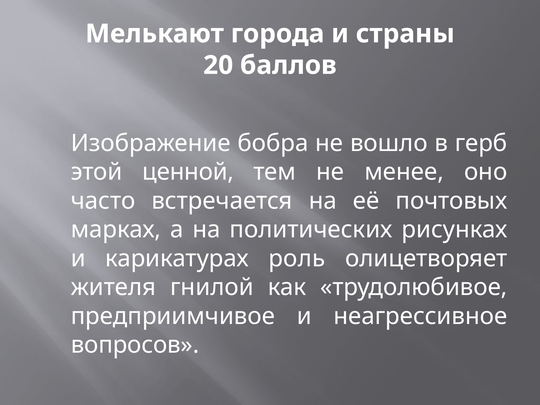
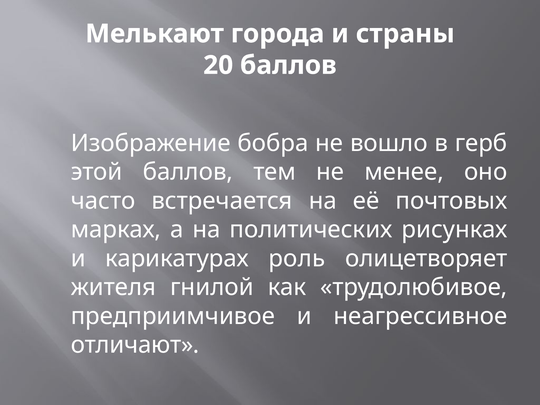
этой ценной: ценной -> баллов (188, 172)
вопросов: вопросов -> отличают (135, 345)
